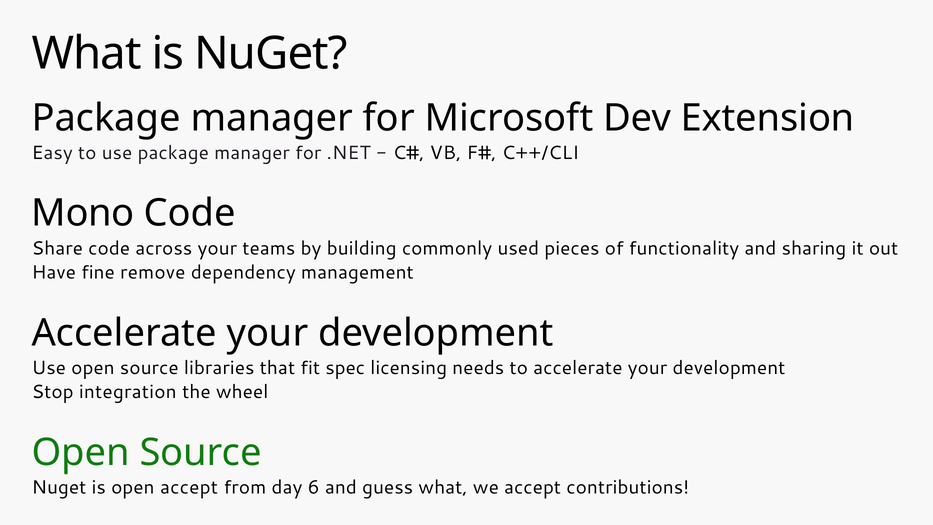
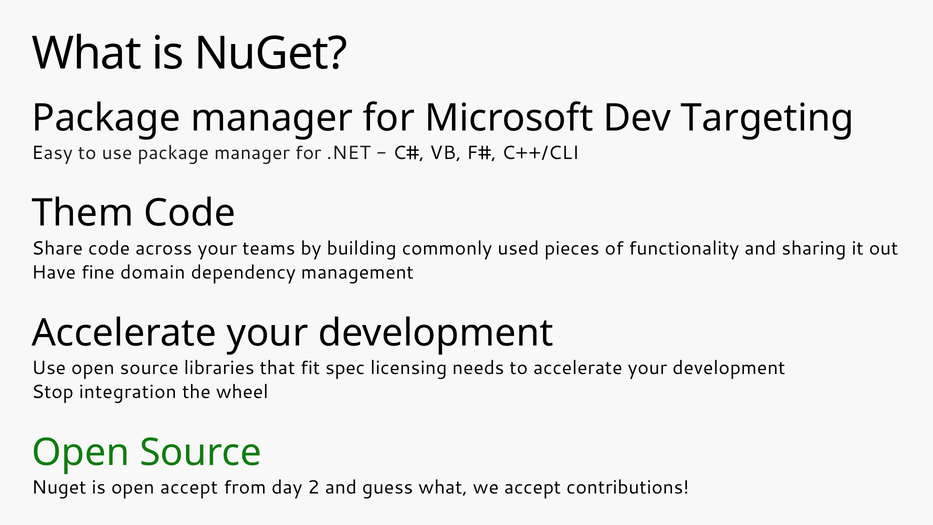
Extension: Extension -> Targeting (768, 118)
Mono: Mono -> Them (83, 213)
remove: remove -> domain (153, 272)
6: 6 -> 2 (314, 487)
